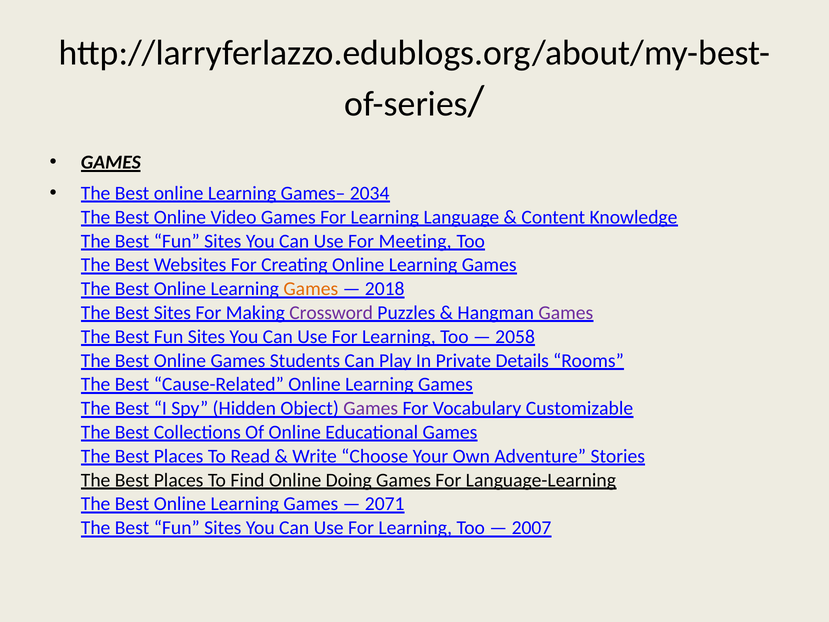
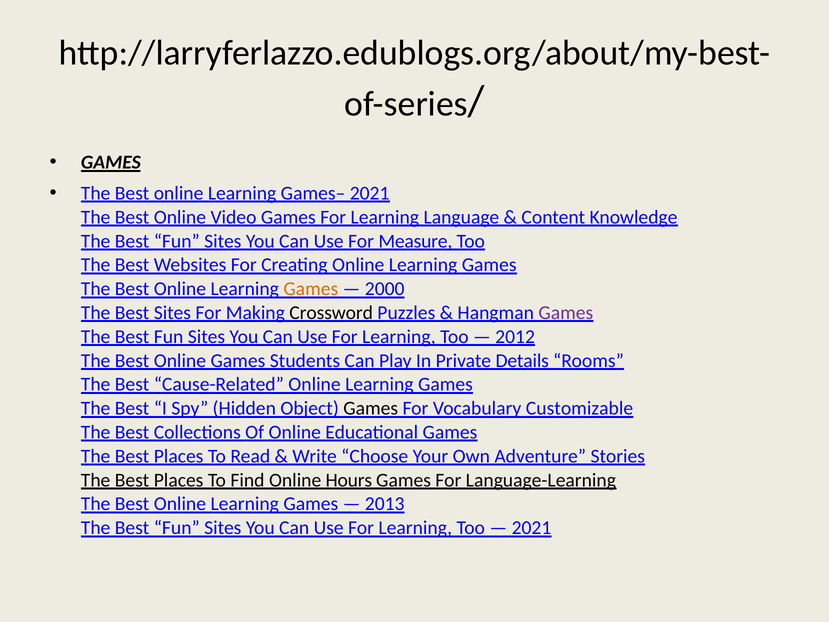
Games– 2034: 2034 -> 2021 (370, 193)
Meeting: Meeting -> Measure (415, 241)
2018: 2018 -> 2000 (385, 289)
Crossword colour: purple -> black (331, 313)
2058: 2058 -> 2012 (515, 337)
Games colour: purple -> black (371, 408)
Doing: Doing -> Hours (349, 480)
2071: 2071 -> 2013 (385, 504)
2007: 2007 -> 2021 (531, 528)
